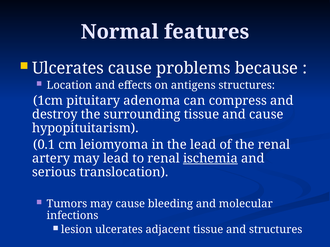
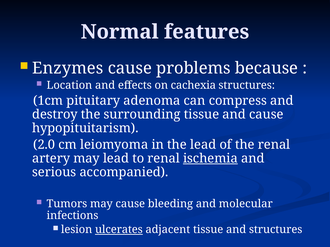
Ulcerates: Ulcerates -> Enzymes (68, 68)
antigens: antigens -> cachexia (193, 85)
0.1: 0.1 -> 2.0 (44, 145)
translocation: translocation -> accompanied (124, 173)
ulcerates underline: none -> present (119, 230)
